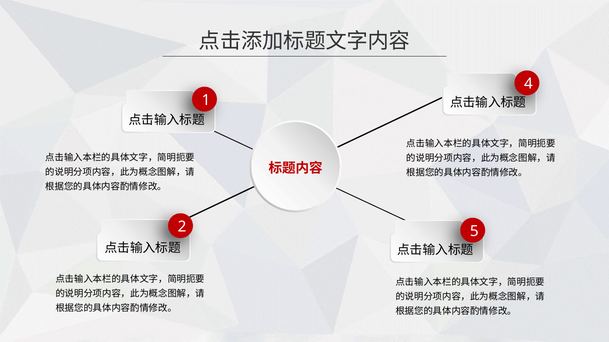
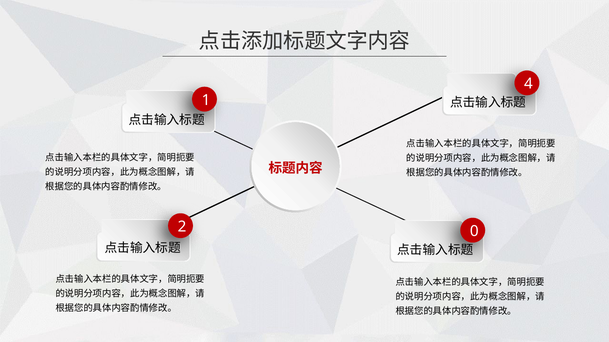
5: 5 -> 0 (474, 232)
